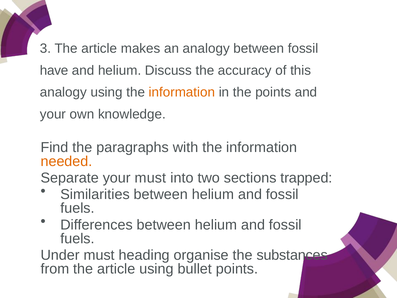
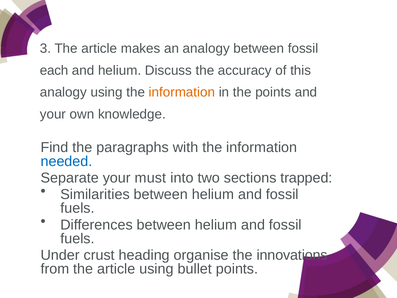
have: have -> each (54, 70)
needed colour: orange -> blue (66, 161)
Under must: must -> crust (99, 255)
substances: substances -> innovations (292, 255)
